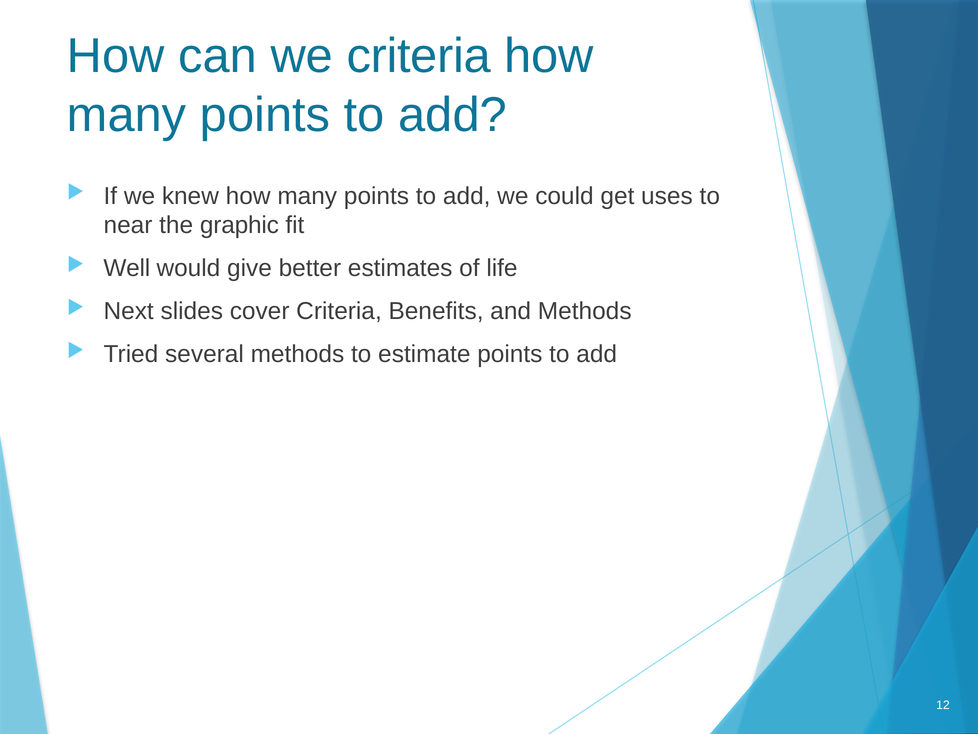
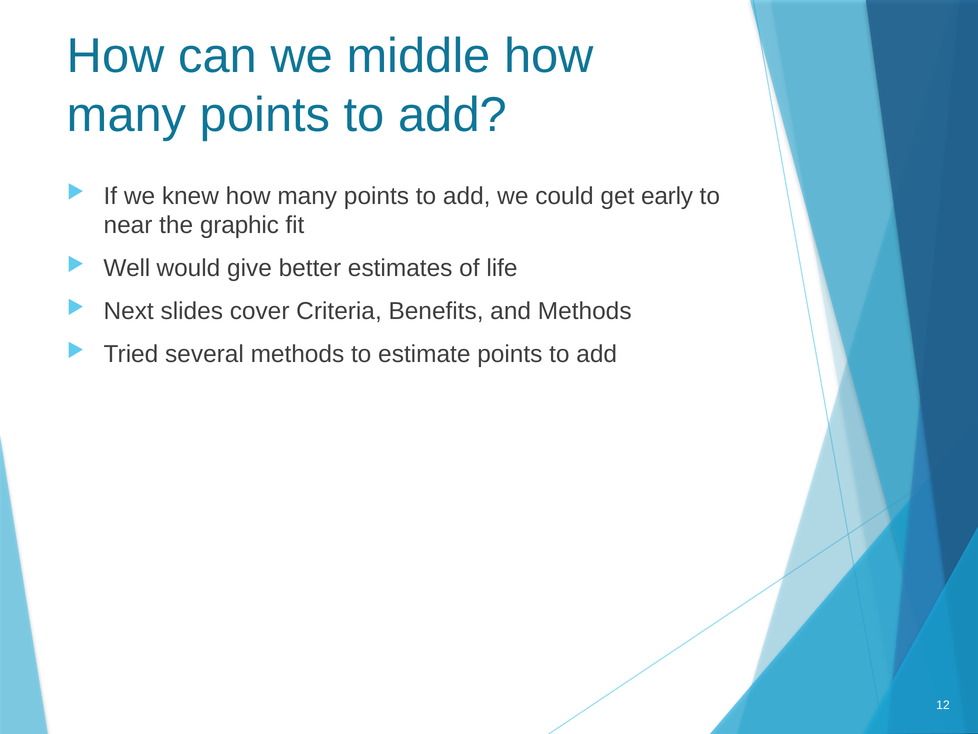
we criteria: criteria -> middle (419, 56)
uses: uses -> early (667, 196)
